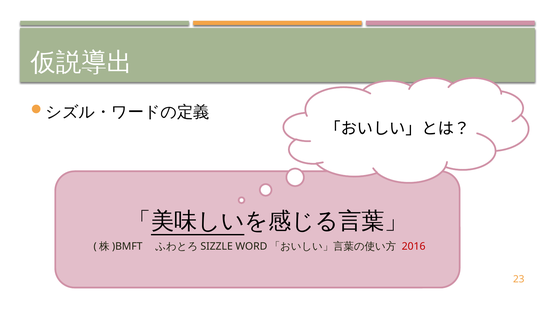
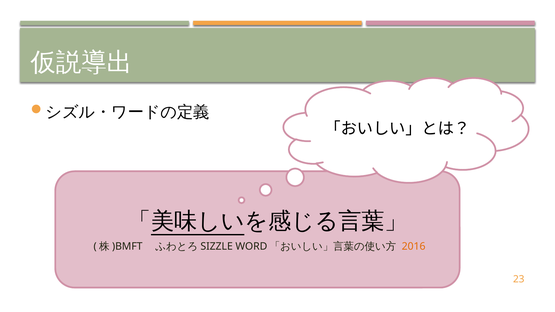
2016 colour: red -> orange (414, 246)
